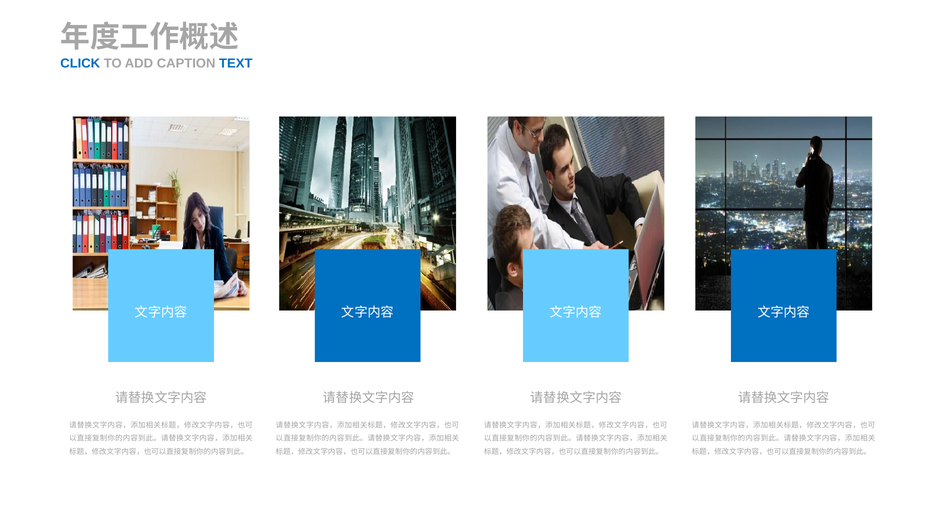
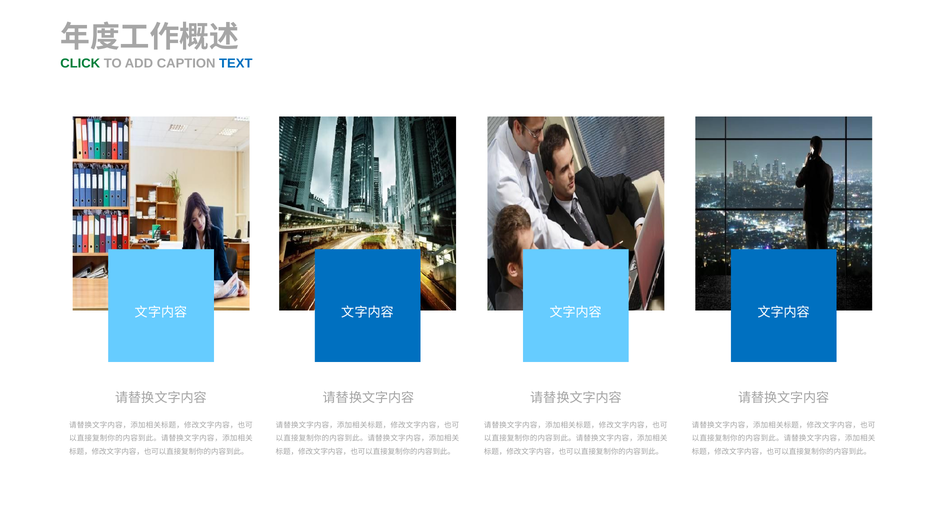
CLICK colour: blue -> green (80, 63)
